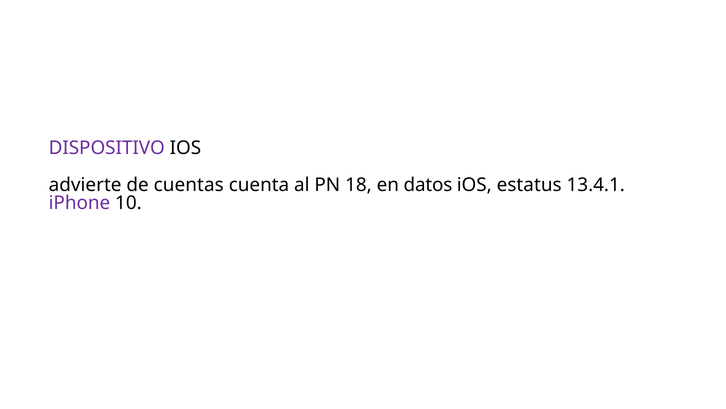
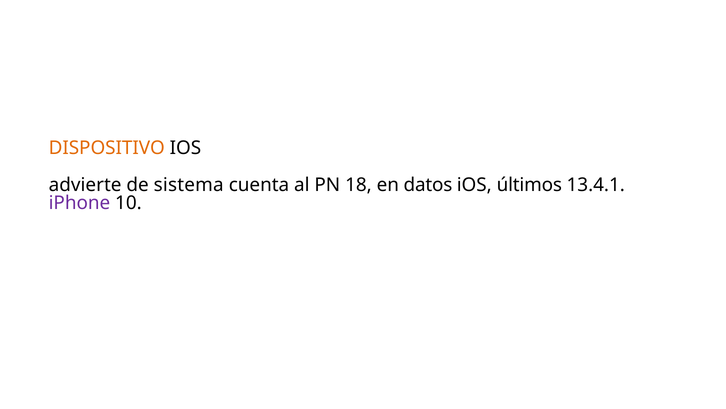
DISPOSITIVO colour: purple -> orange (107, 148)
cuentas: cuentas -> sistema (189, 185)
estatus: estatus -> últimos (529, 185)
